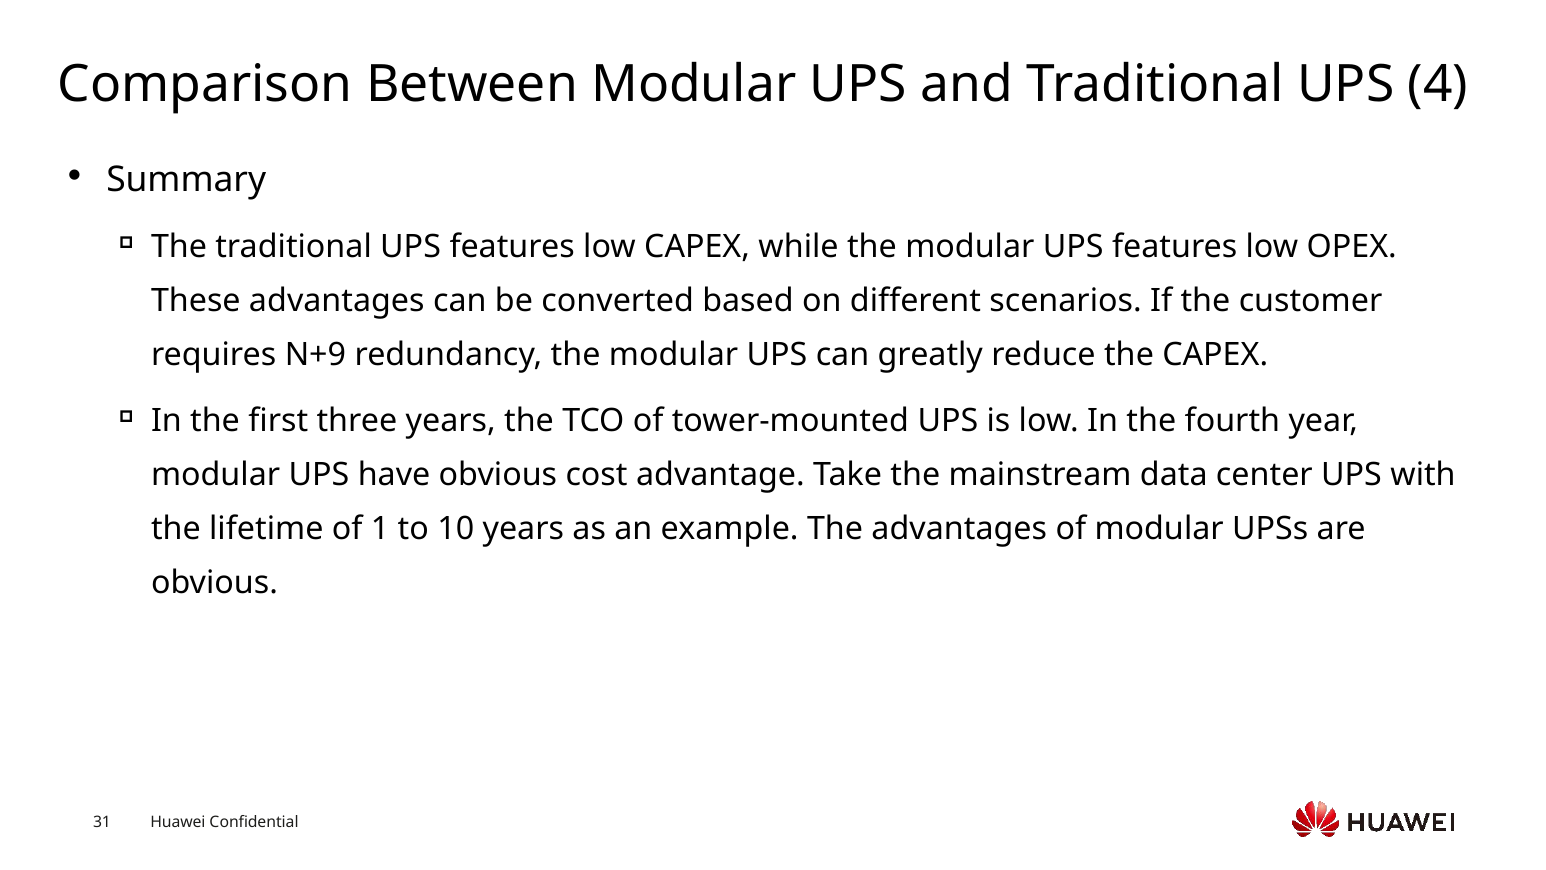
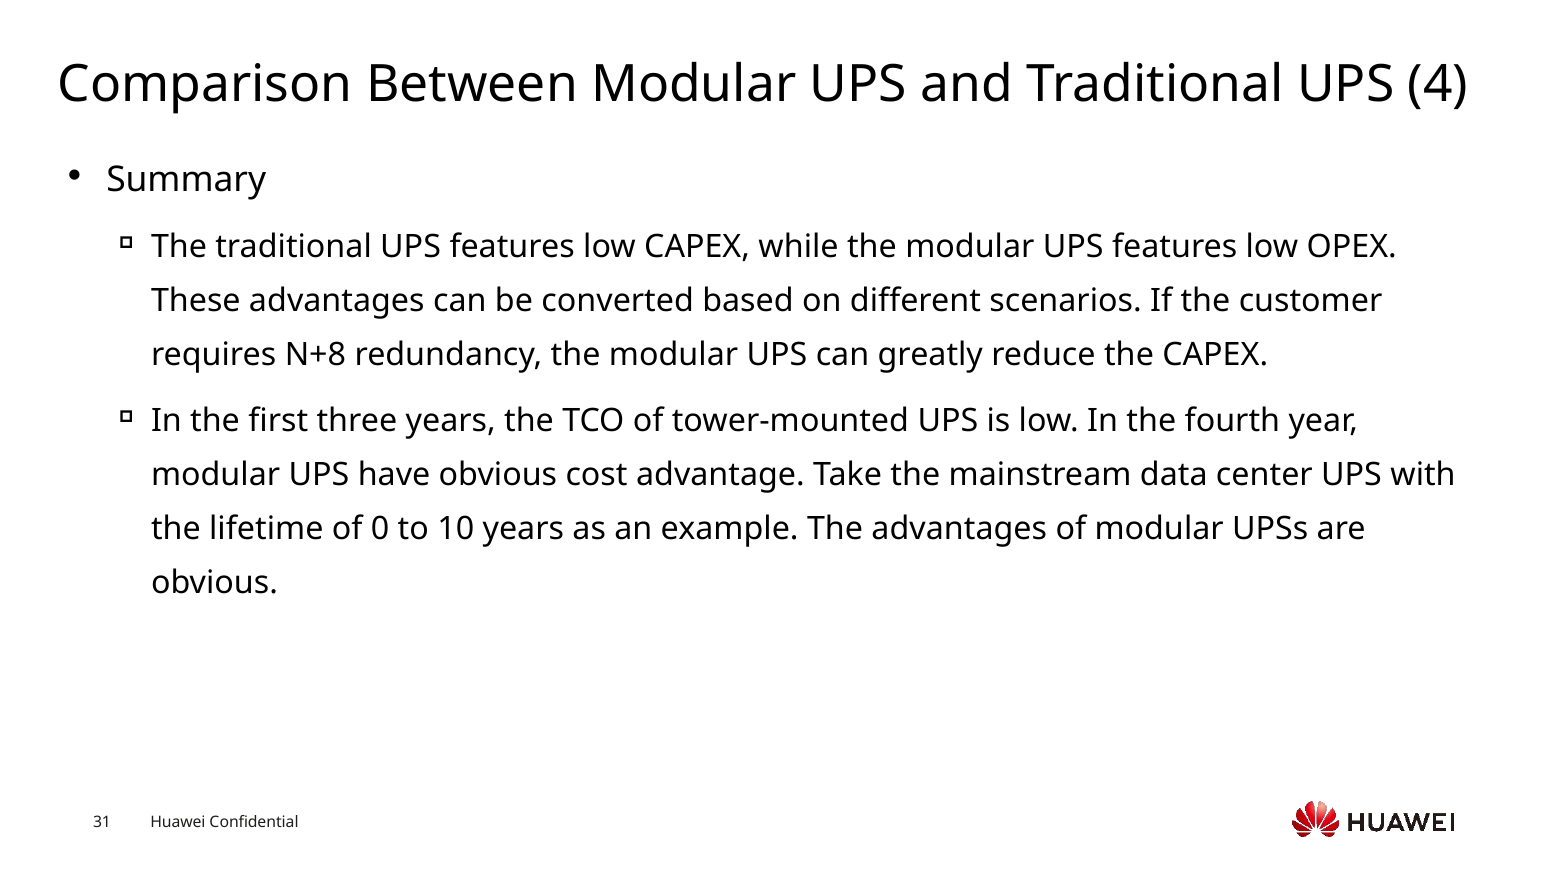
N+9: N+9 -> N+8 (315, 355)
1: 1 -> 0 (380, 529)
